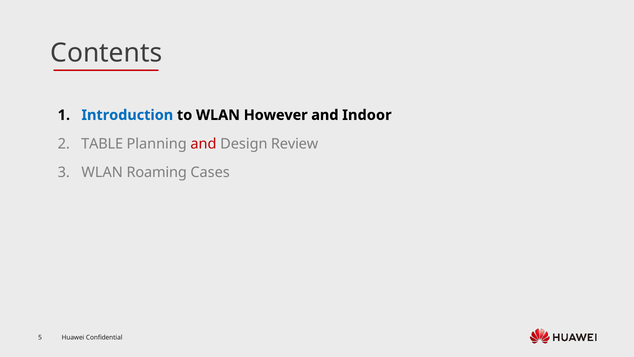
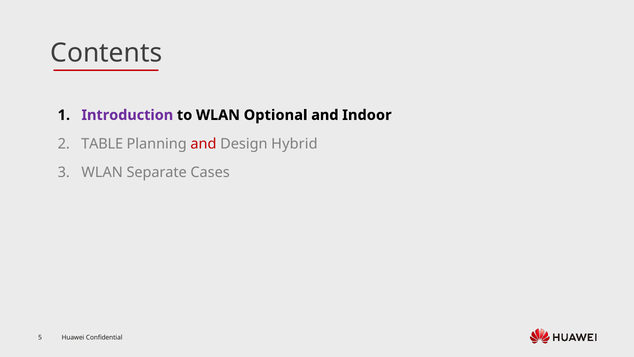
Introduction colour: blue -> purple (127, 115)
However: However -> Optional (276, 115)
Review: Review -> Hybrid (294, 144)
Roaming: Roaming -> Separate (157, 172)
